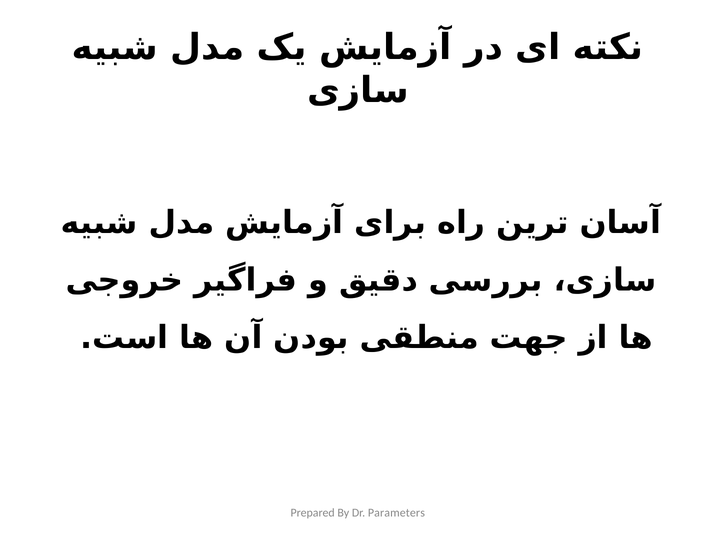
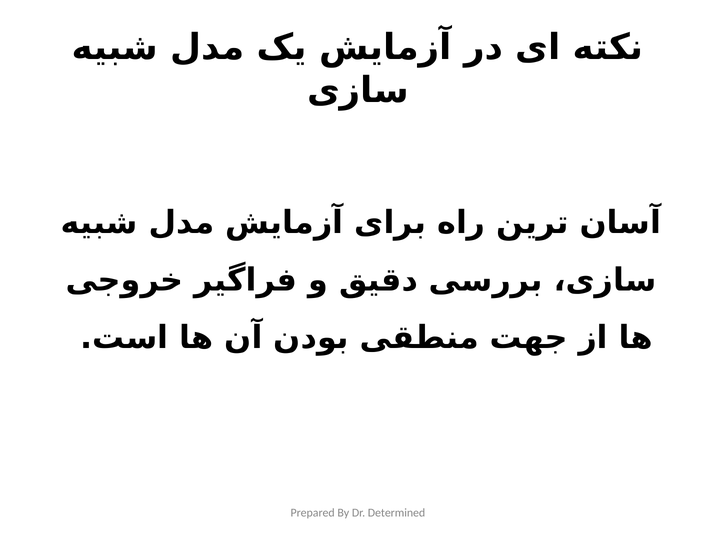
Parameters: Parameters -> Determined (397, 513)
